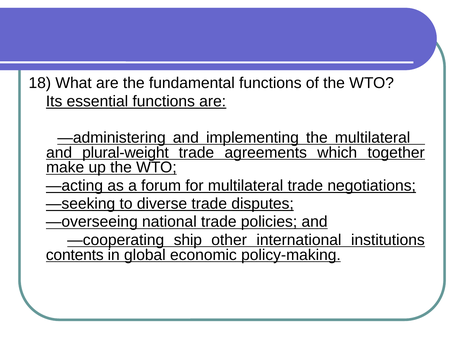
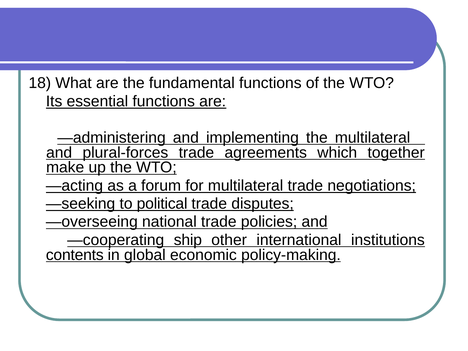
plural-weight: plural-weight -> plural-forces (125, 153)
diverse: diverse -> political (162, 204)
